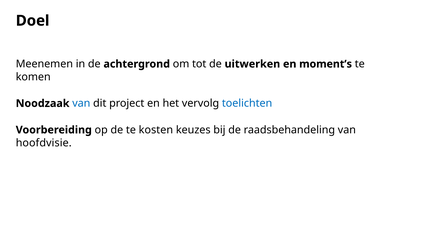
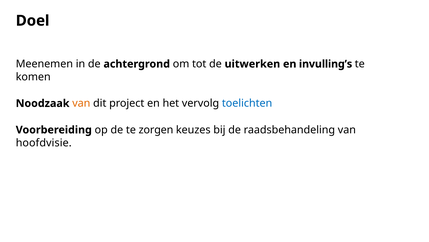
moment’s: moment’s -> invulling’s (326, 64)
van colour: blue -> orange (81, 103)
kosten: kosten -> zorgen (156, 130)
